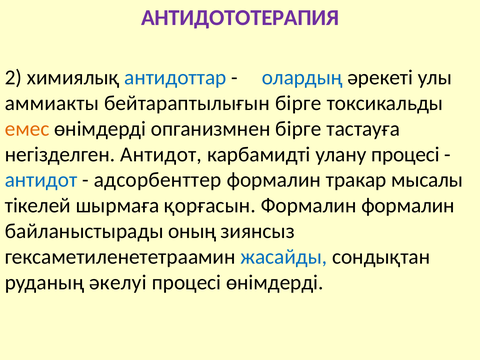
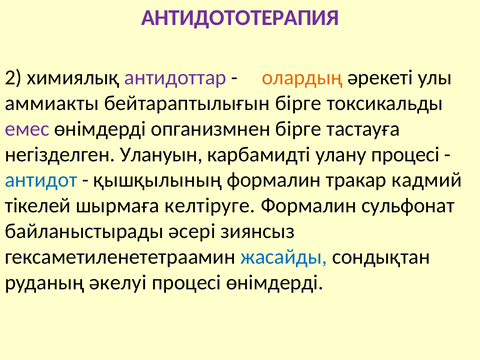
антидоттар colour: blue -> purple (175, 77)
олардың colour: blue -> orange (302, 77)
емес colour: orange -> purple (27, 129)
негізделген Антидот: Антидот -> Улануын (161, 154)
адсорбенттер: адсорбенттер -> қышқылының (158, 180)
мысалы: мысалы -> кадмий (427, 180)
қорғасын: қорғасын -> келтіруге (210, 206)
Формалин формалин: формалин -> сульфонат (408, 206)
оның: оның -> әсері (192, 231)
